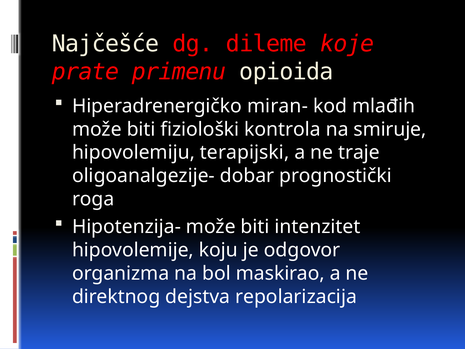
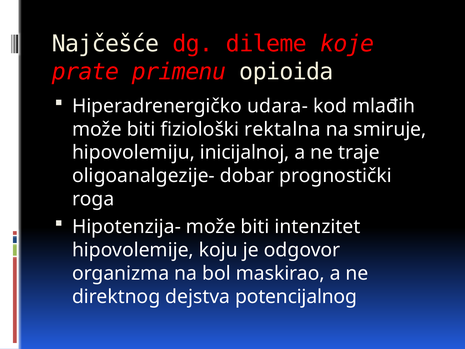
miran-: miran- -> udara- (278, 106)
kontrola: kontrola -> rektalna (282, 129)
terapijski: terapijski -> inicijalnoj (245, 152)
repolarizacija: repolarizacija -> potencijalnog (296, 296)
